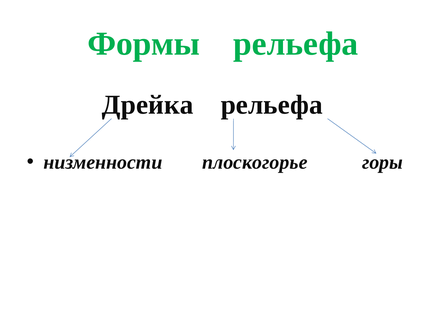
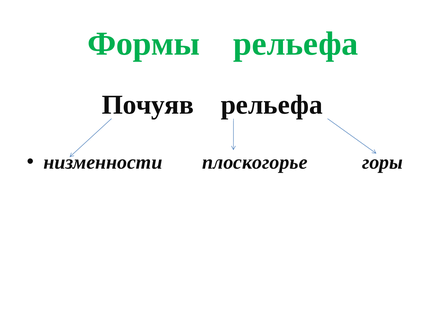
Дрейка: Дрейка -> Почуяв (148, 105)
